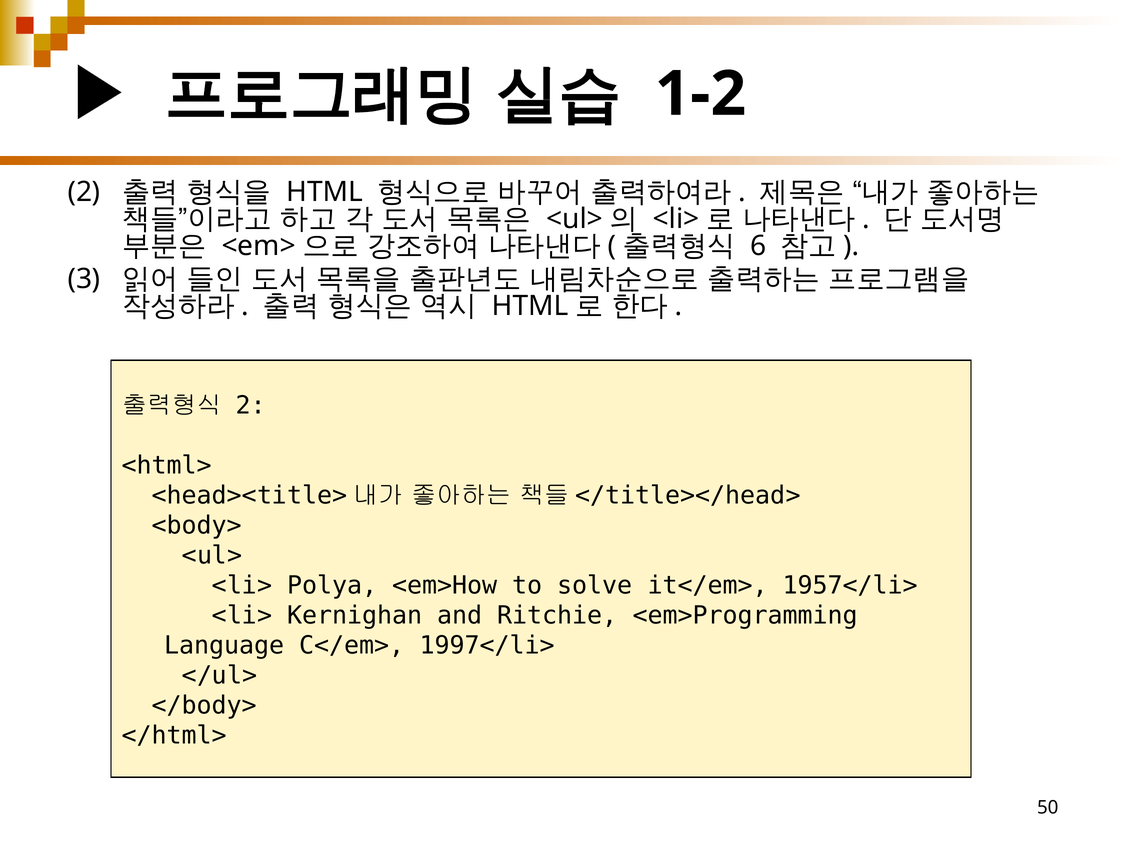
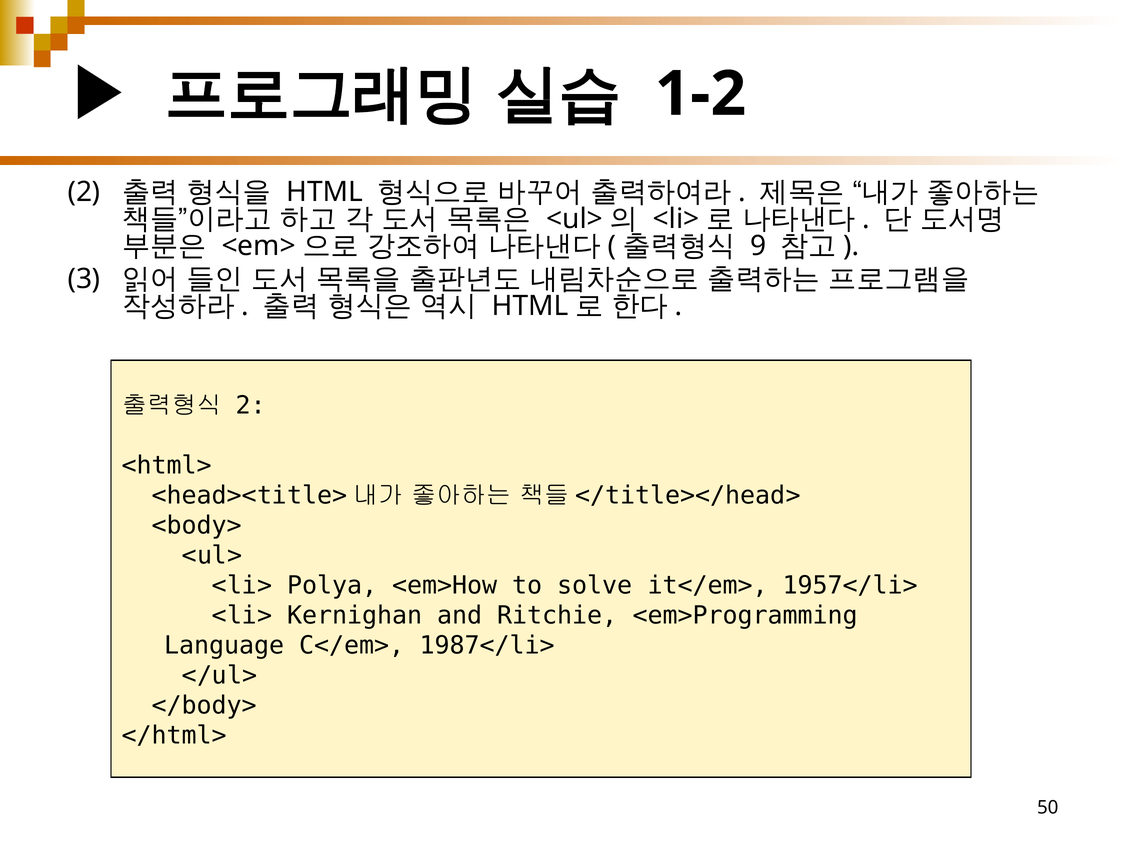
6: 6 -> 9 (758, 246)
1997</li>: 1997</li> -> 1987</li> (487, 645)
